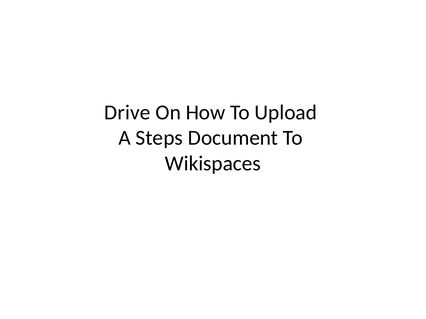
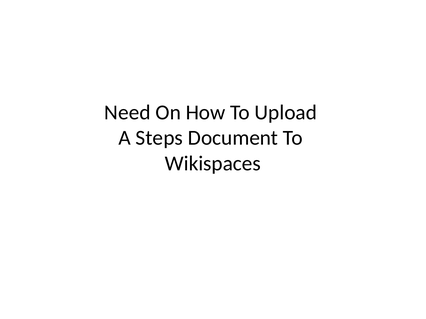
Drive: Drive -> Need (127, 113)
